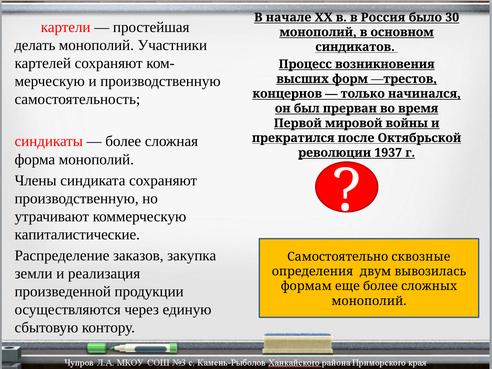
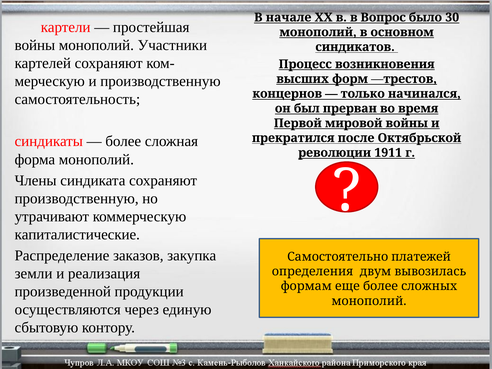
Россия: Россия -> Вопрос (383, 17)
делать: делать -> войны (35, 45)
1937: 1937 -> 1911 (388, 153)
сквозные: сквозные -> платежей (421, 257)
